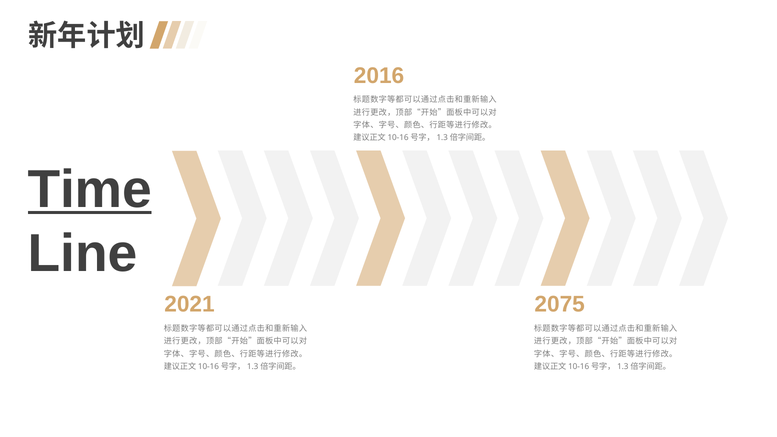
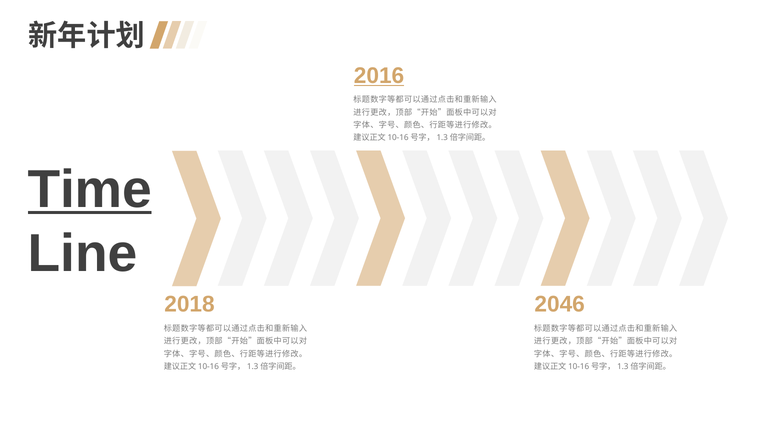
2016 underline: none -> present (379, 76)
2021: 2021 -> 2018 (189, 305)
2075: 2075 -> 2046 (560, 305)
